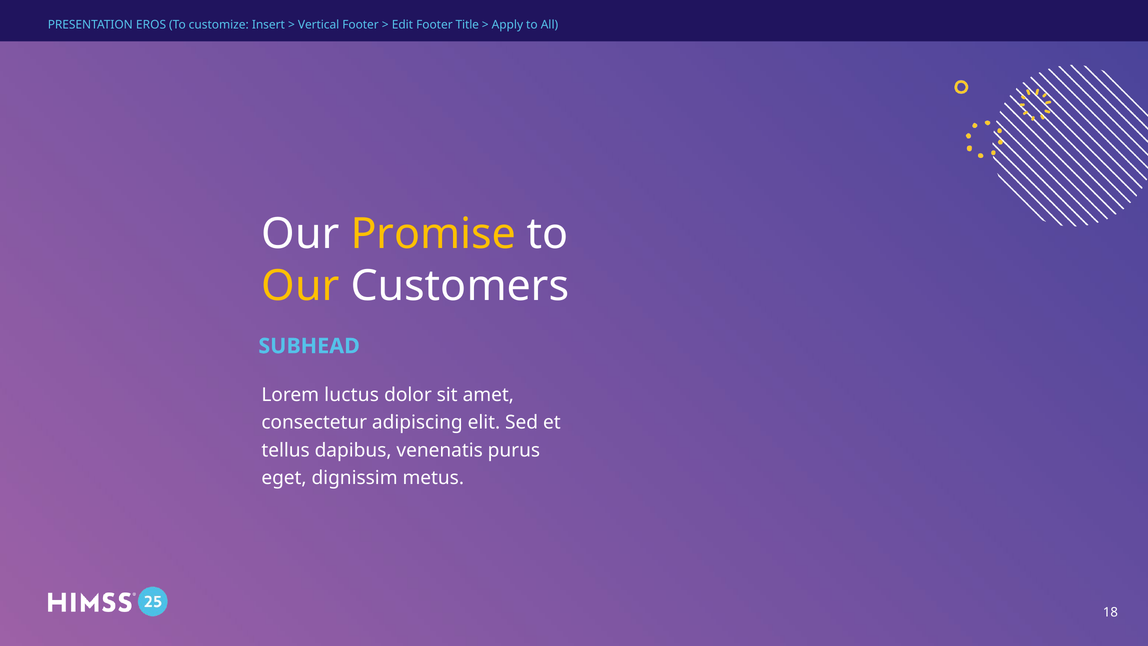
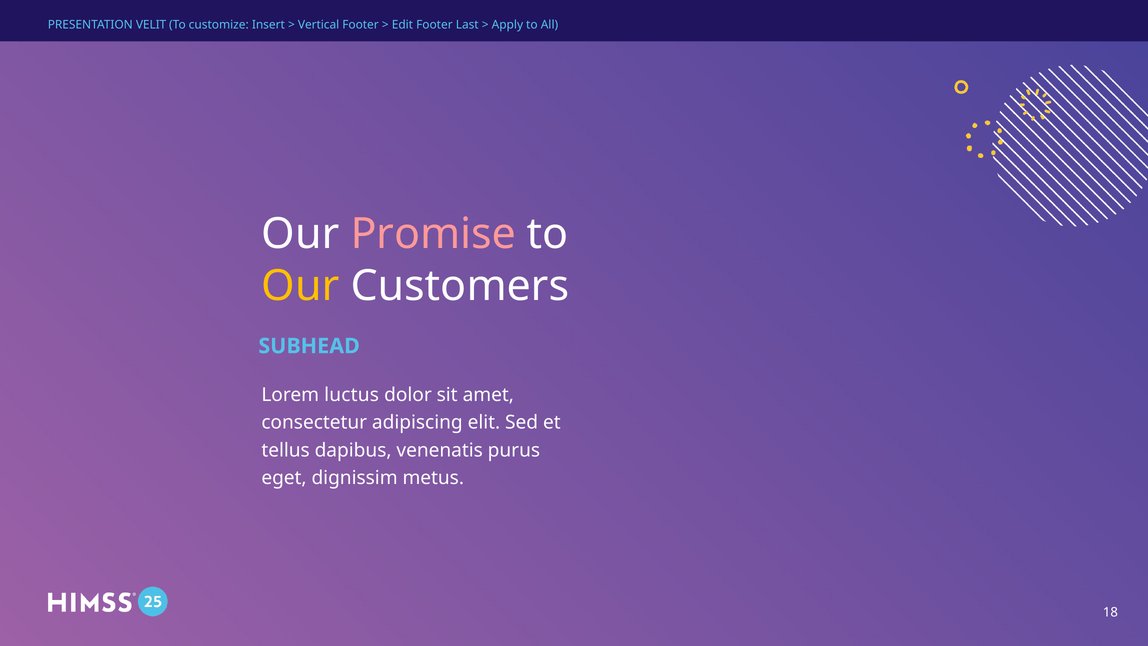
EROS: EROS -> VELIT (151, 25)
Title: Title -> Last (467, 25)
Promise colour: yellow -> pink (433, 234)
